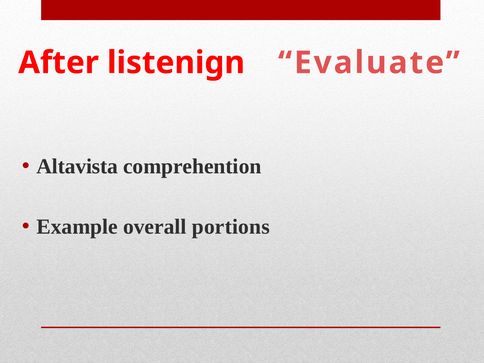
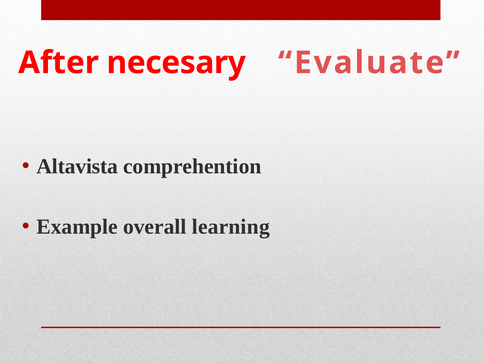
listenign: listenign -> necesary (176, 63)
portions: portions -> learning (231, 227)
